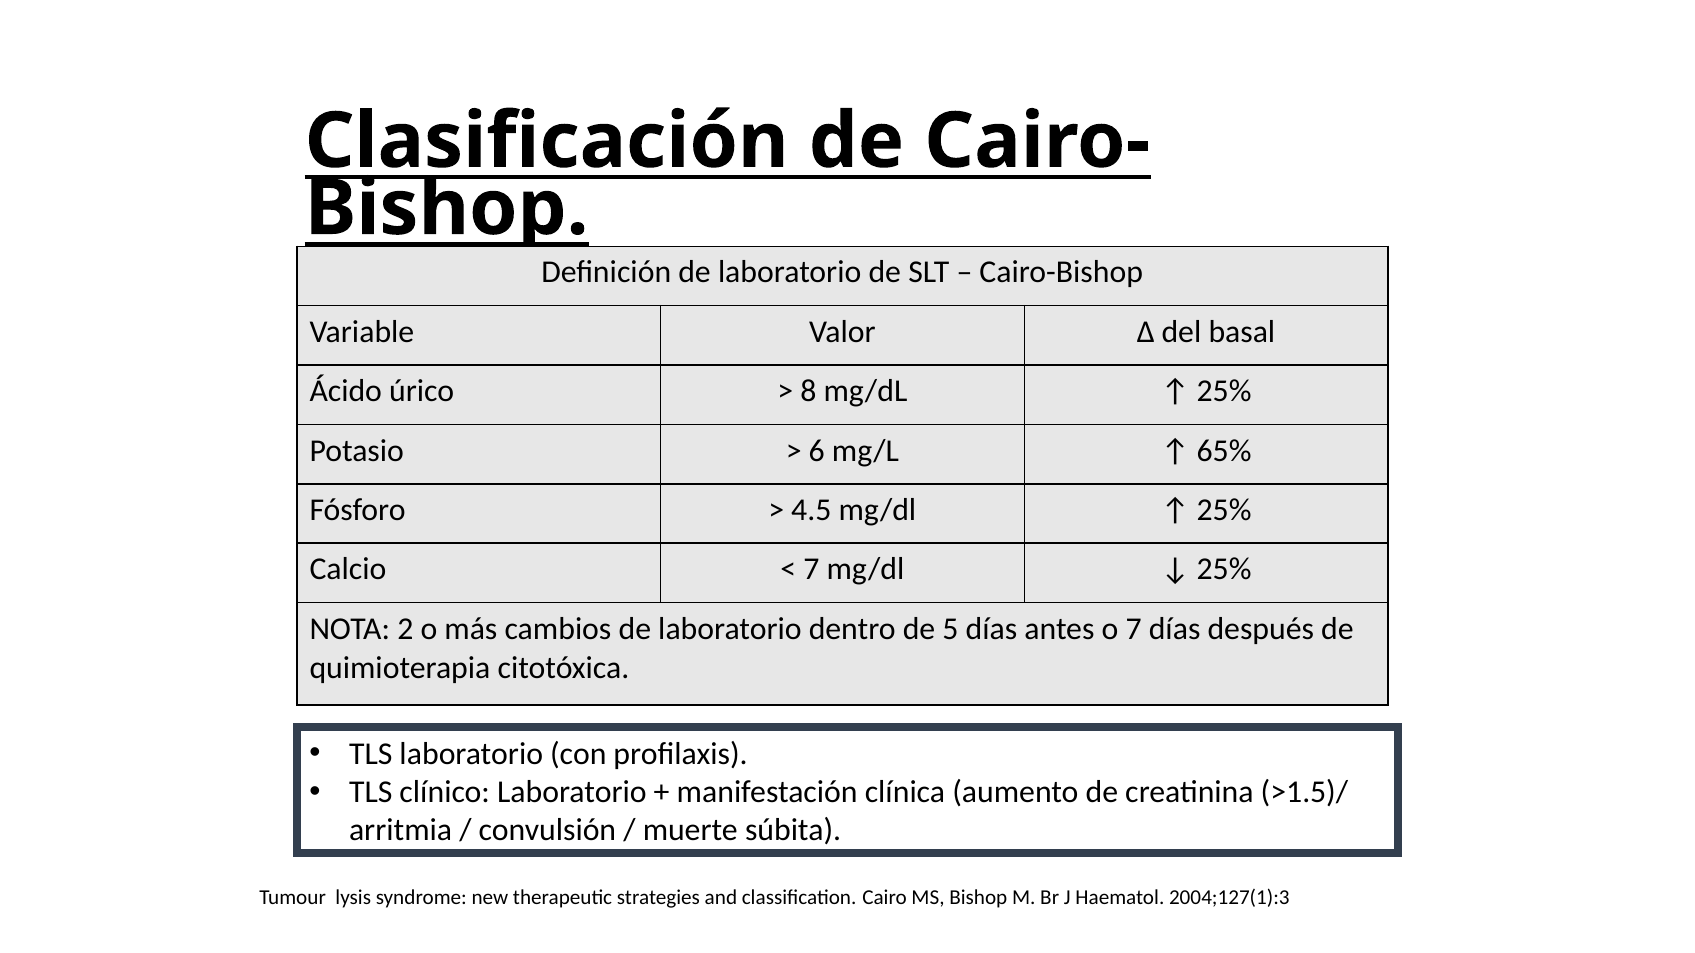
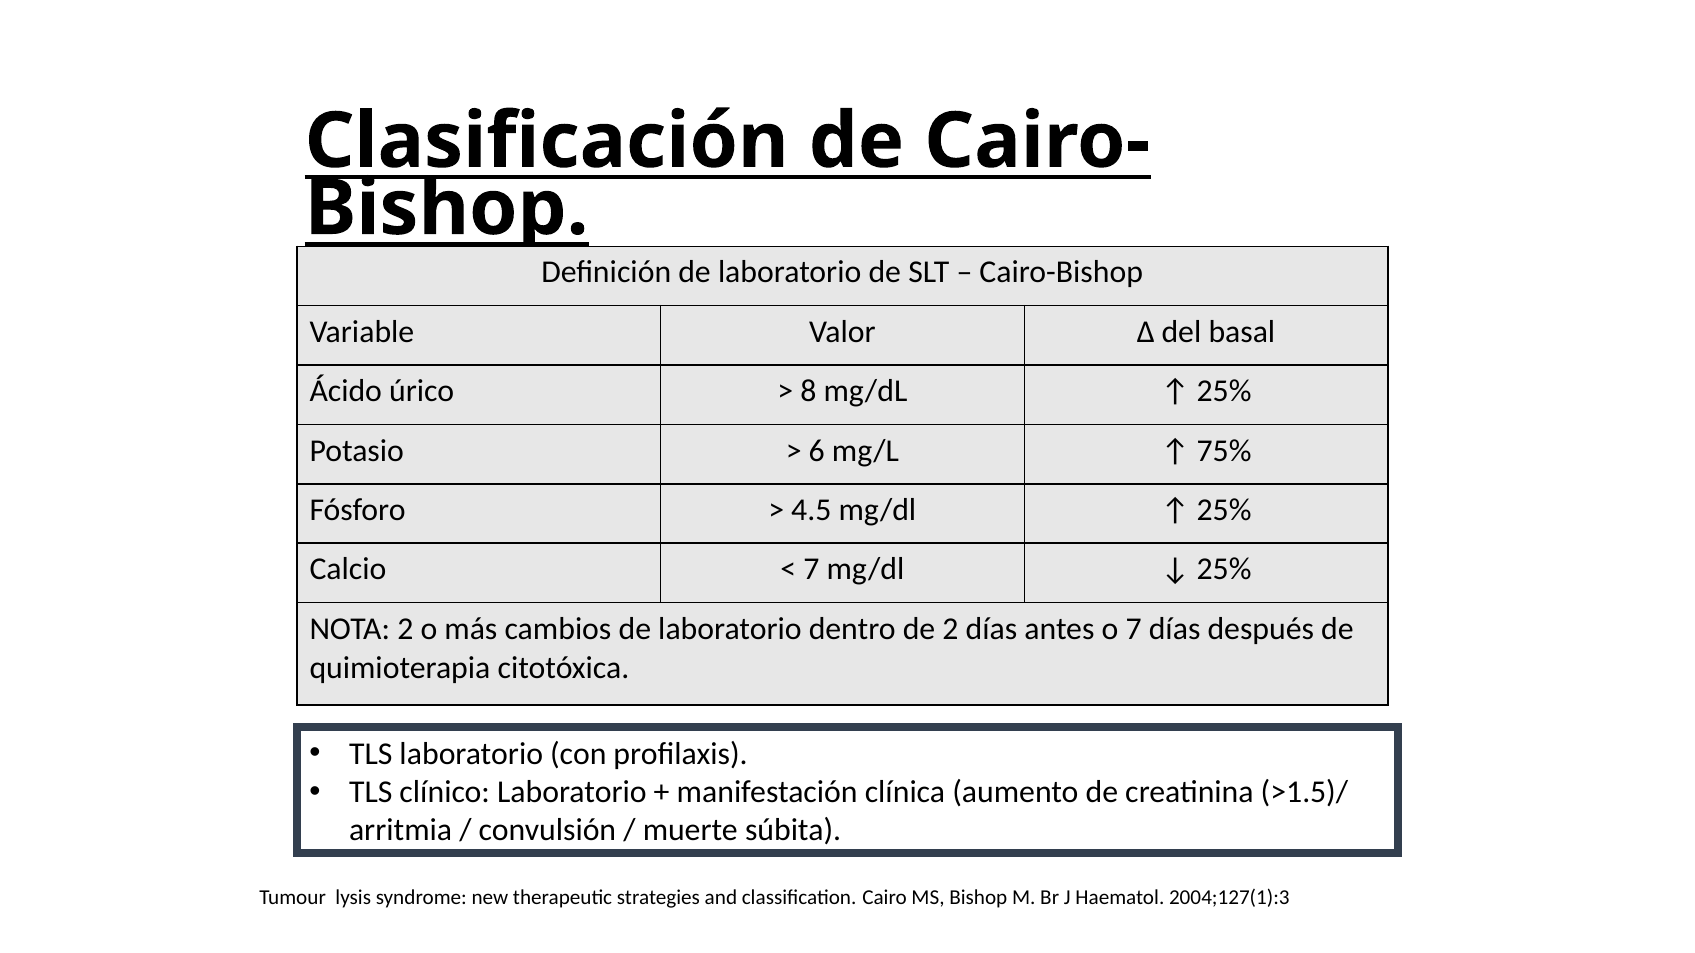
65%: 65% -> 75% (1224, 451)
de 5: 5 -> 2 (950, 629)
